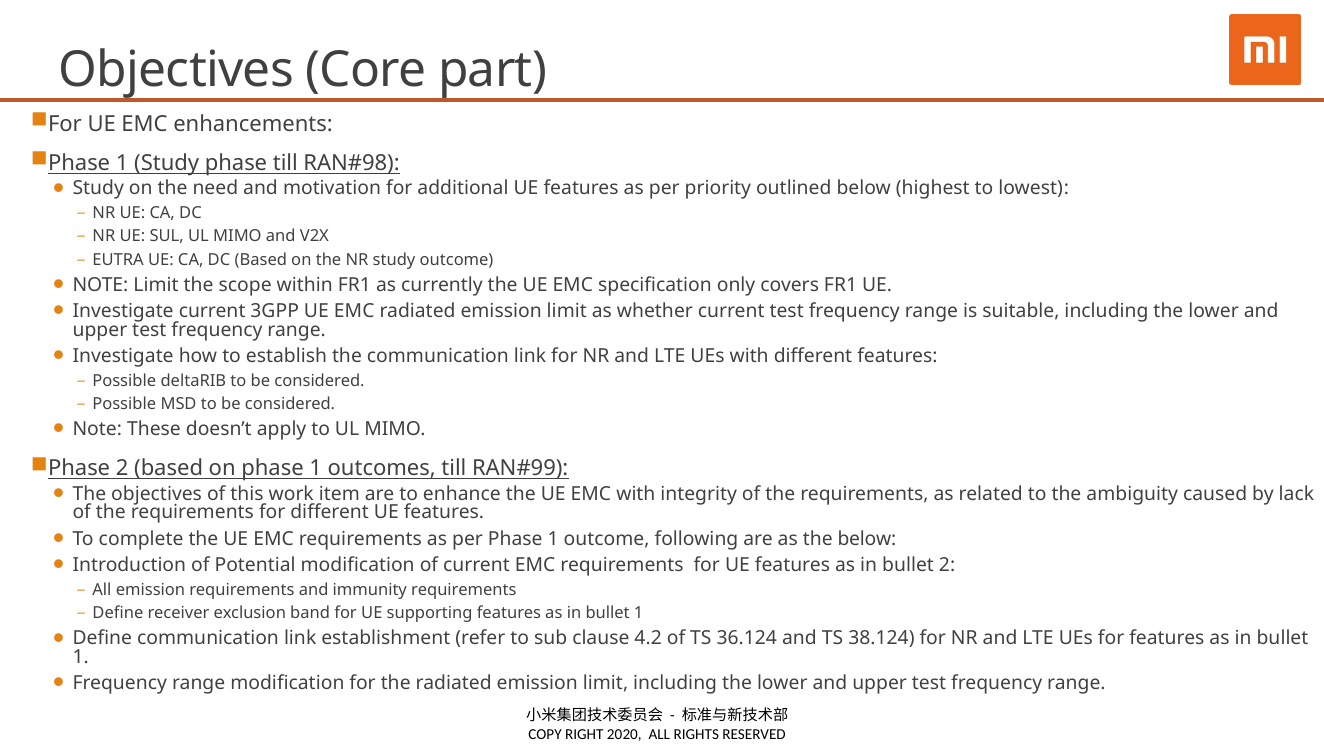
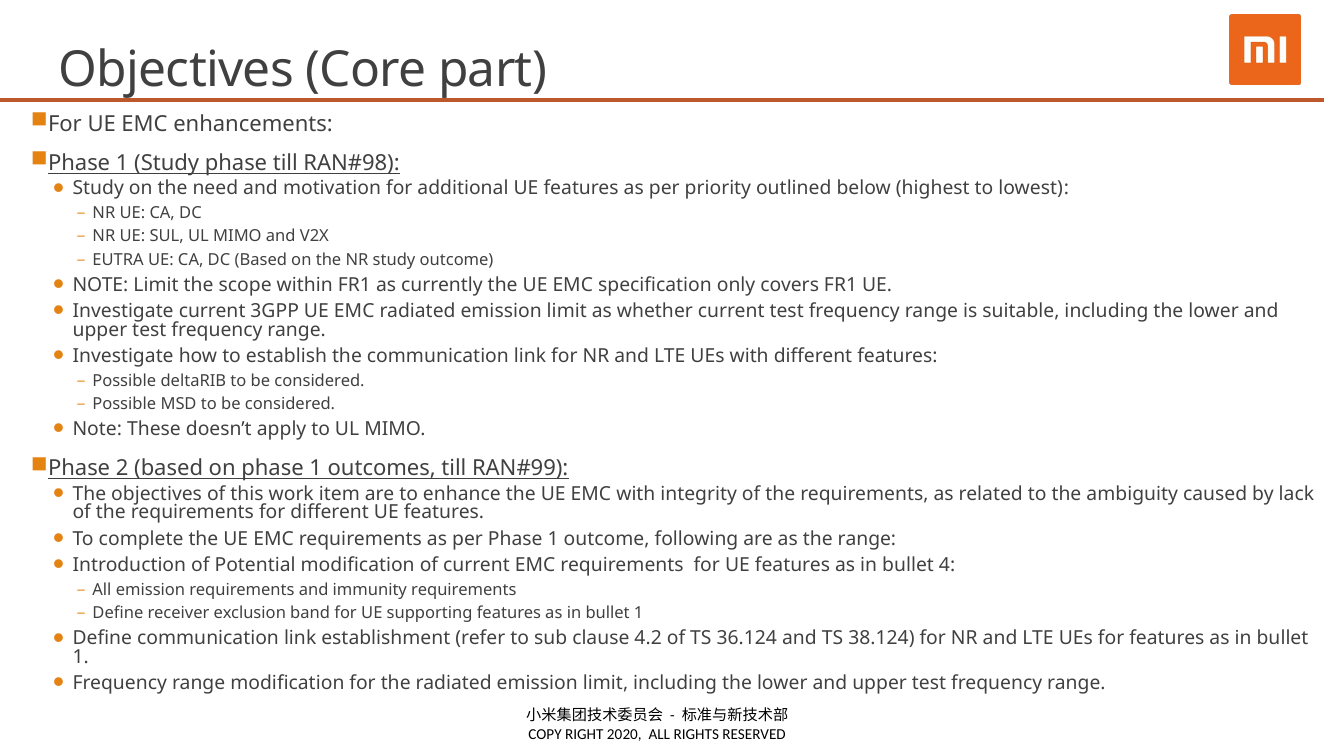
the below: below -> range (867, 539)
bullet 2: 2 -> 4 (947, 565)
